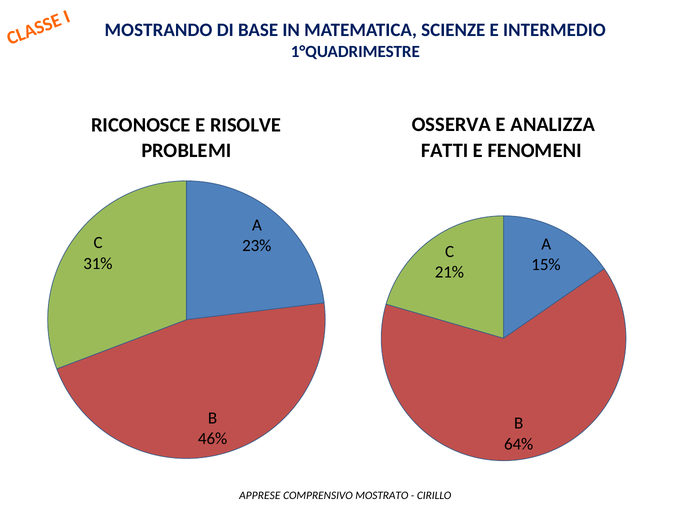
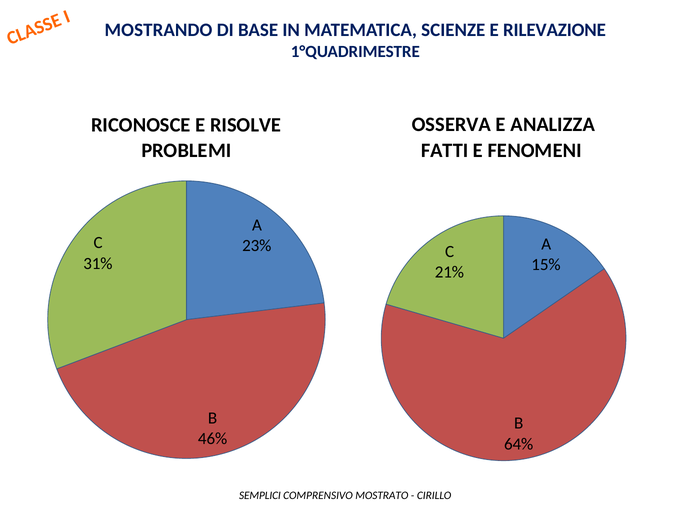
INTERMEDIO: INTERMEDIO -> RILEVAZIONE (555, 30)
APPRESE: APPRESE -> SEMPLICI (260, 495)
